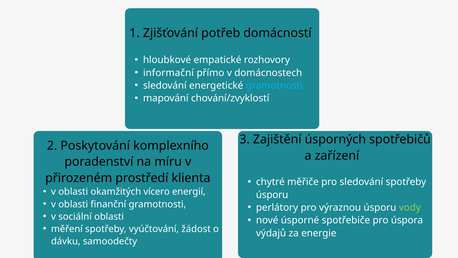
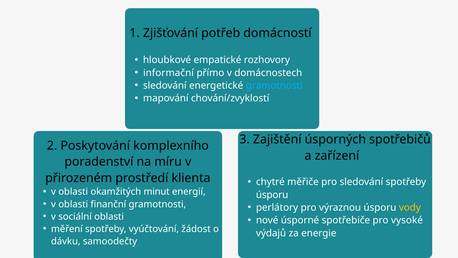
vícero: vícero -> minut (157, 192)
vody colour: light green -> yellow (410, 207)
úspora: úspora -> vysoké (407, 220)
